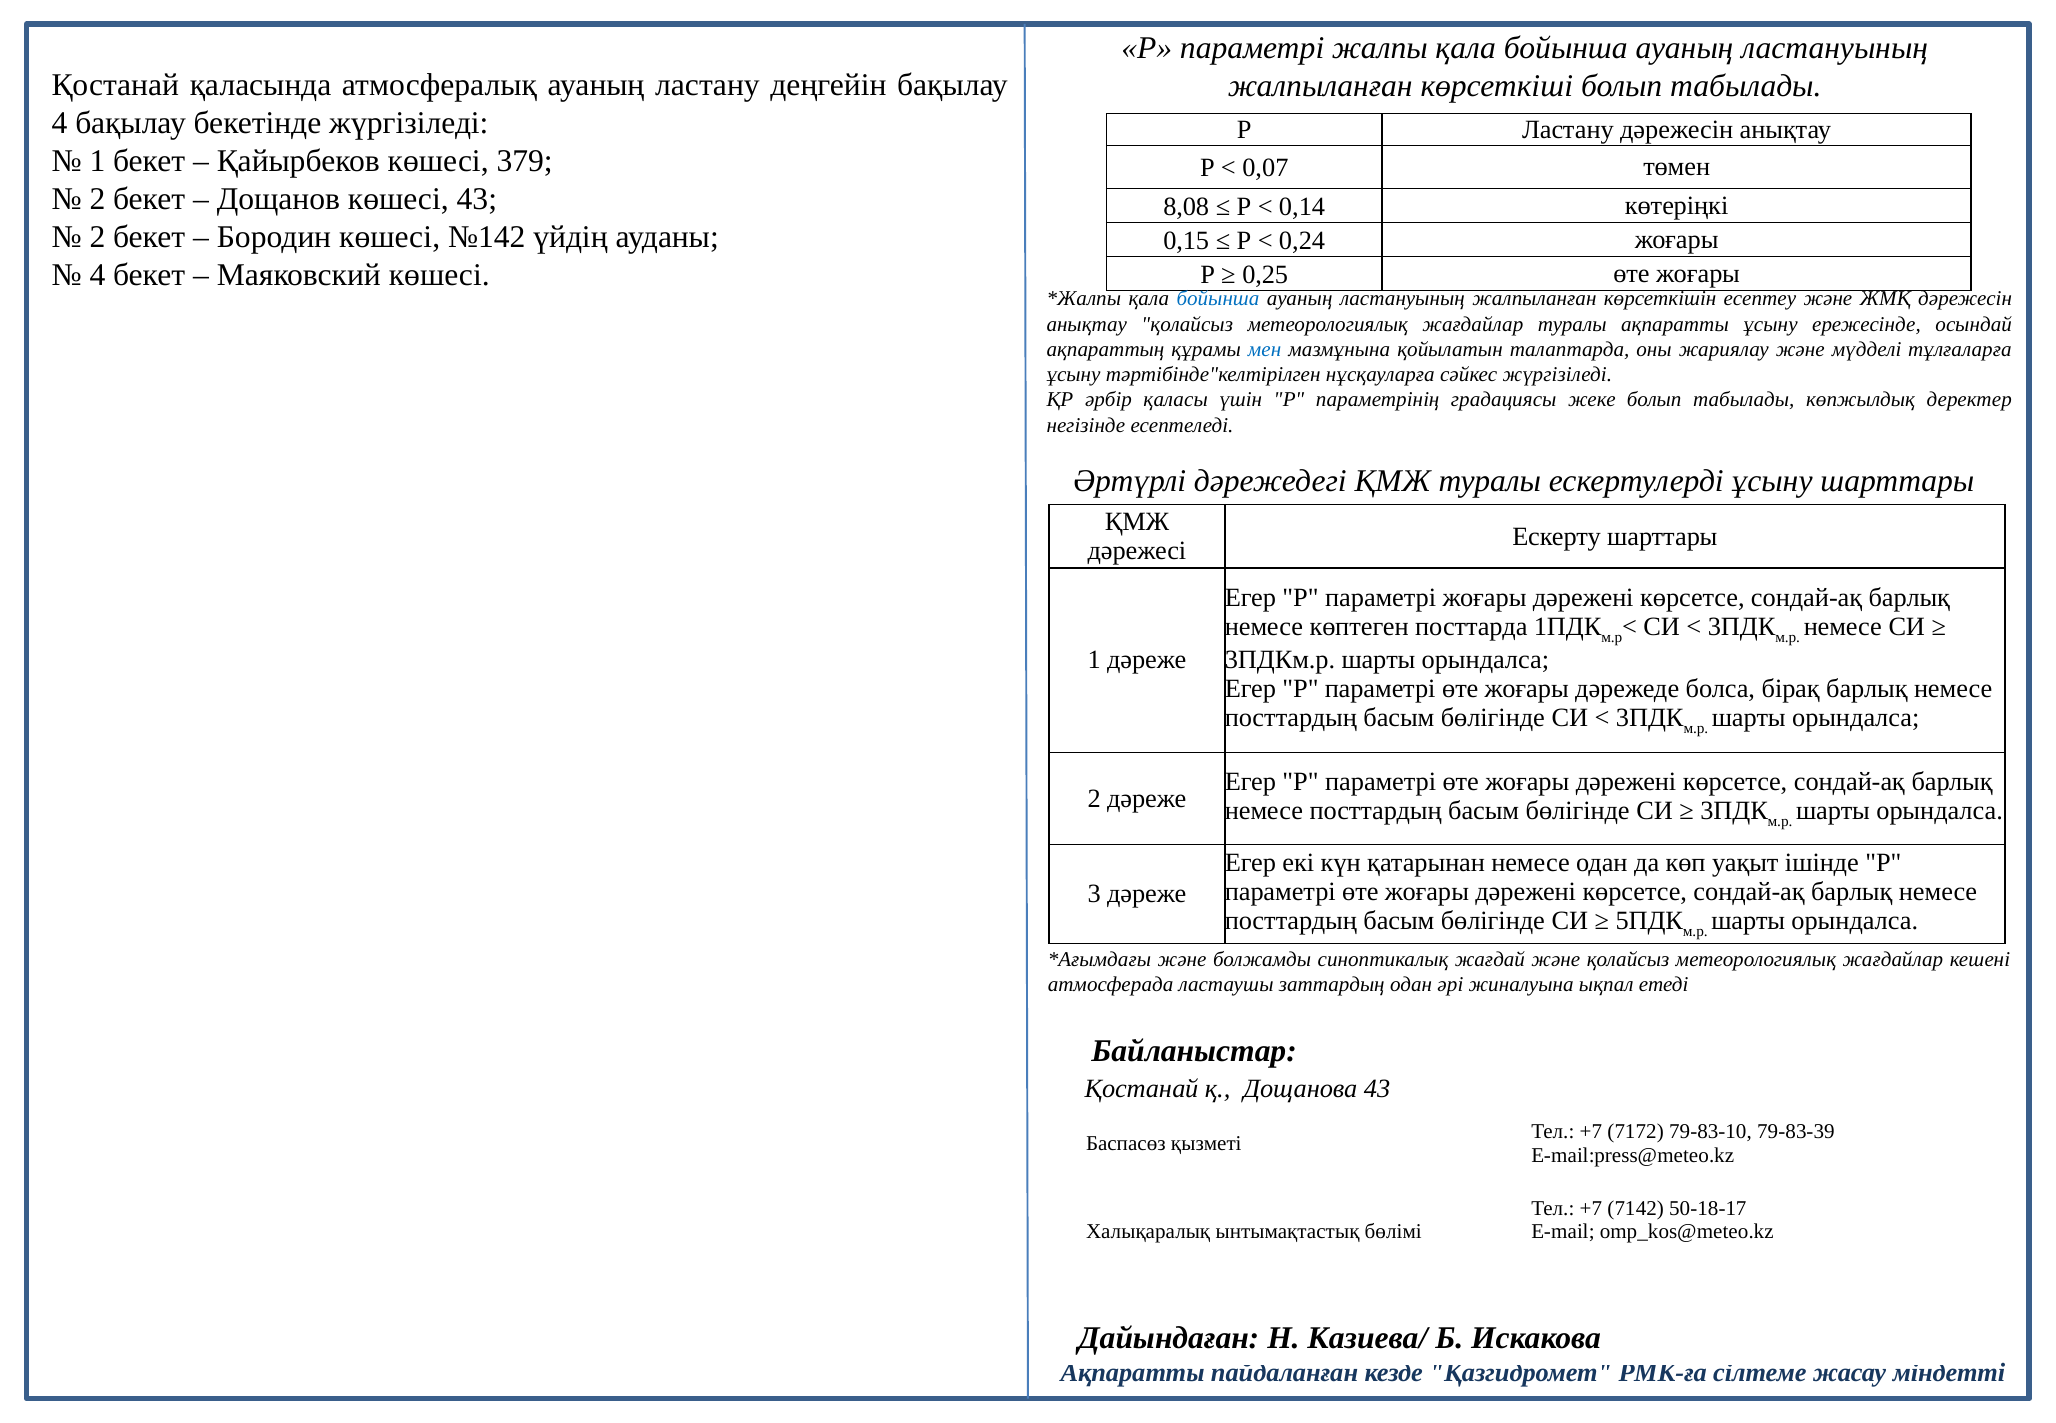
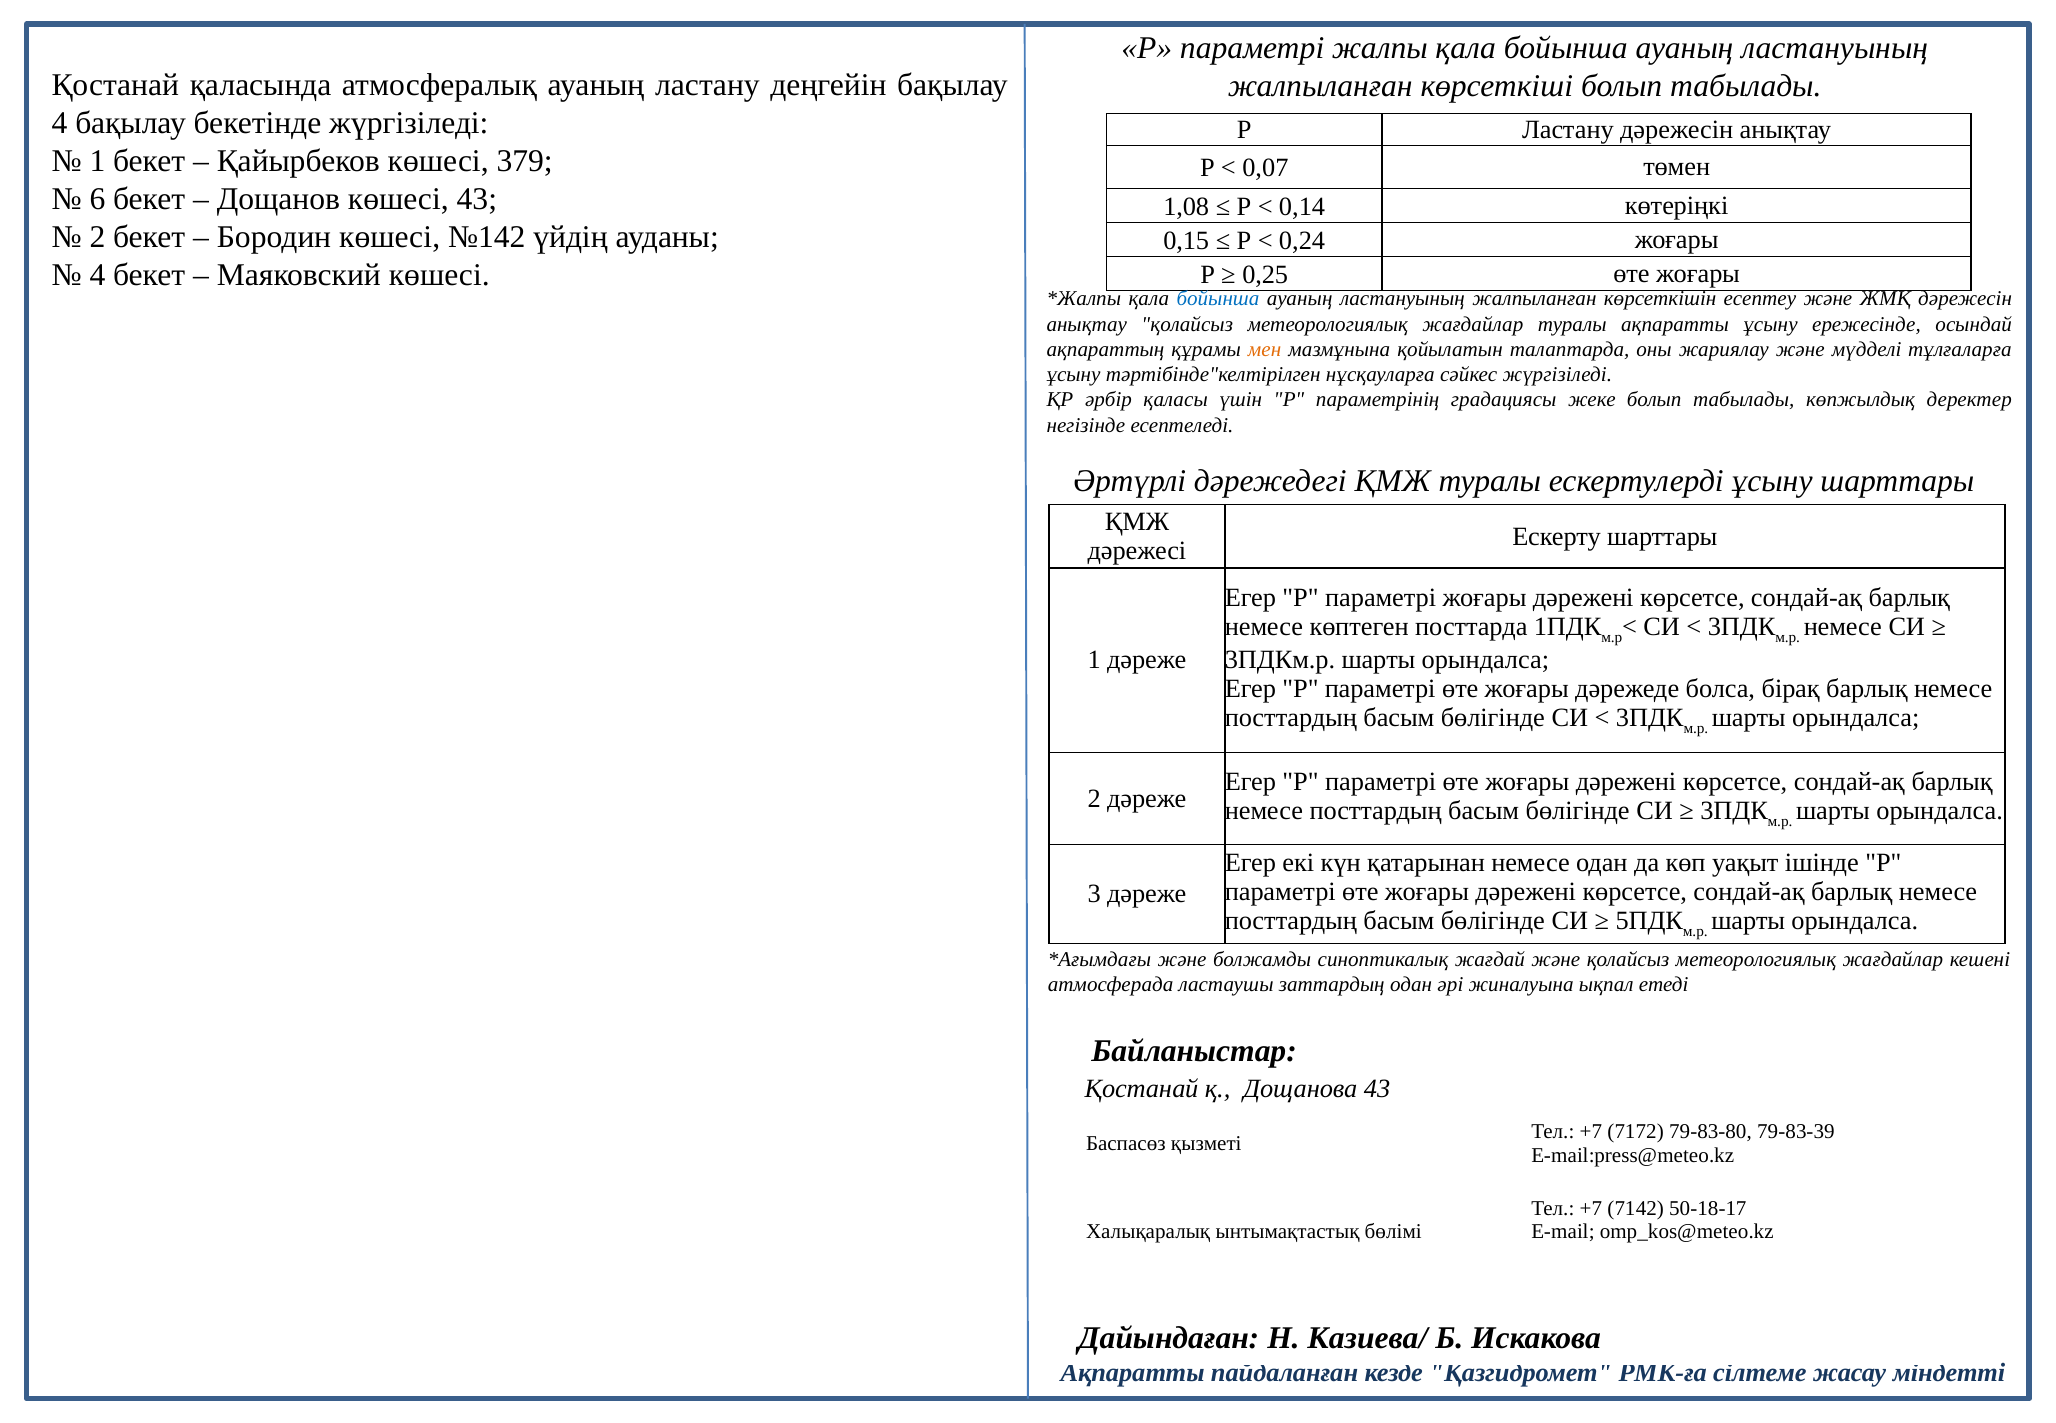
2: 2 -> 6 (97, 199)
8,08: 8,08 -> 1,08 (1186, 207)
мен colour: blue -> orange (1265, 349)
79-83-10: 79-83-10 -> 79-83-80 (1710, 1132)
